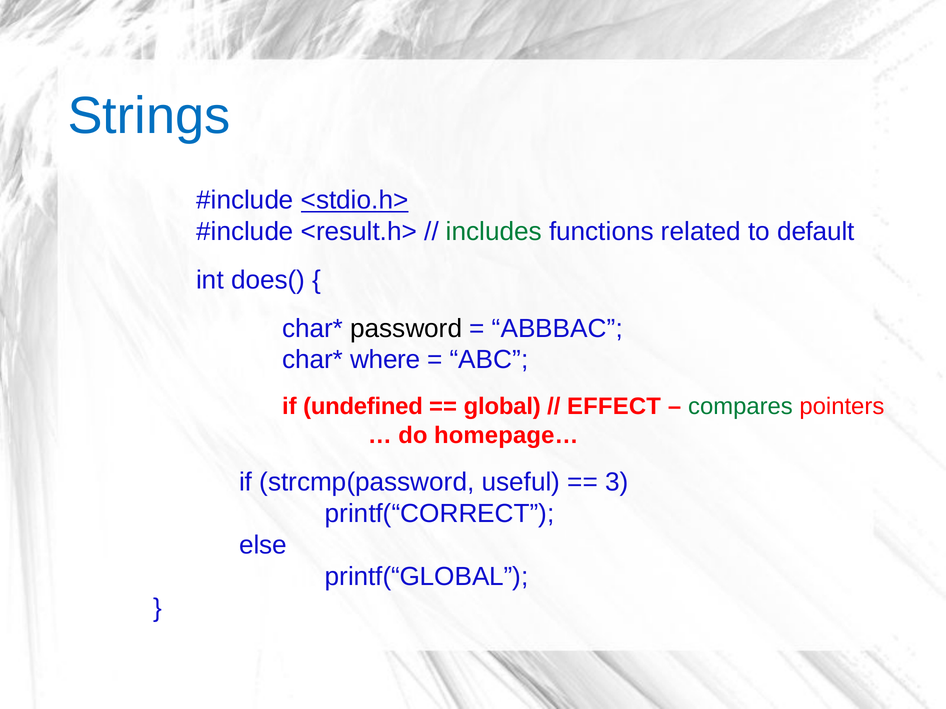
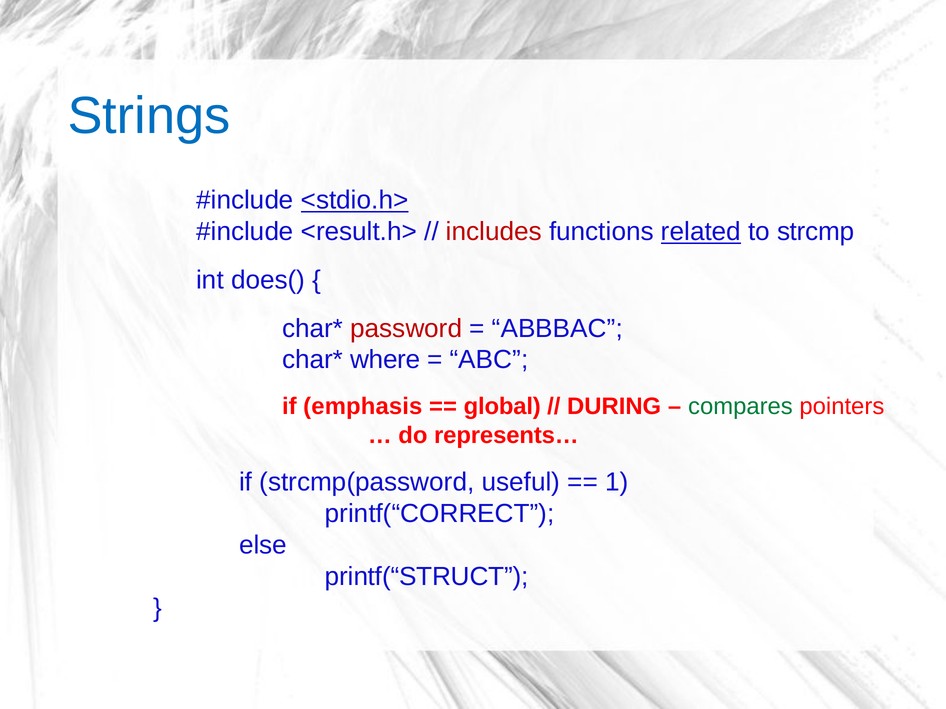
includes colour: green -> red (494, 232)
related underline: none -> present (701, 232)
default: default -> strcmp (816, 232)
password colour: black -> red (406, 329)
undefined: undefined -> emphasis (363, 407)
EFFECT: EFFECT -> DURING (614, 407)
homepage…: homepage… -> represents… (506, 435)
3: 3 -> 1 (617, 483)
printf(“GLOBAL: printf(“GLOBAL -> printf(“STRUCT (427, 577)
